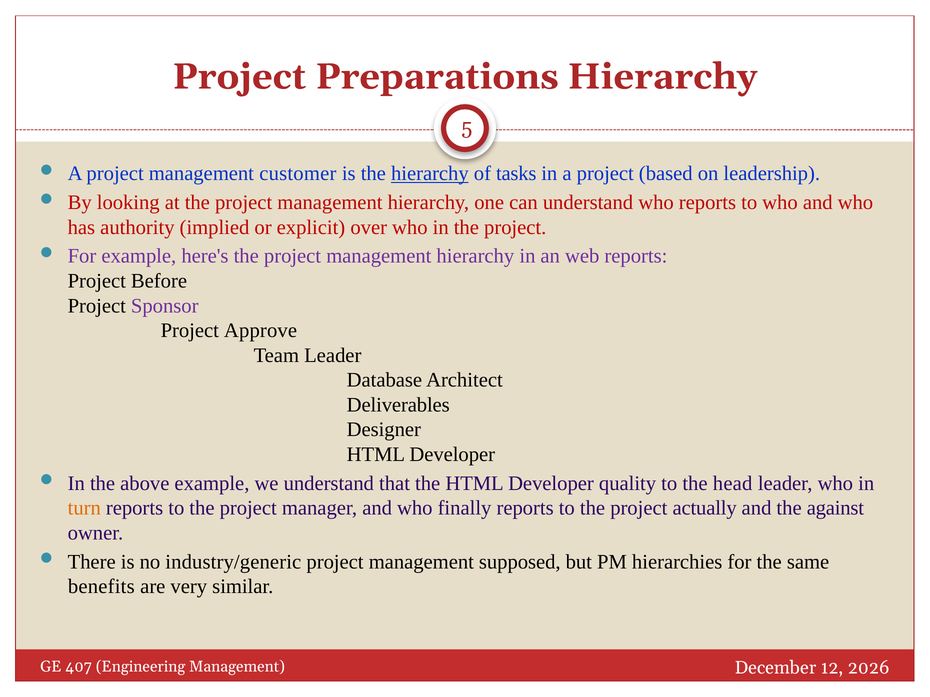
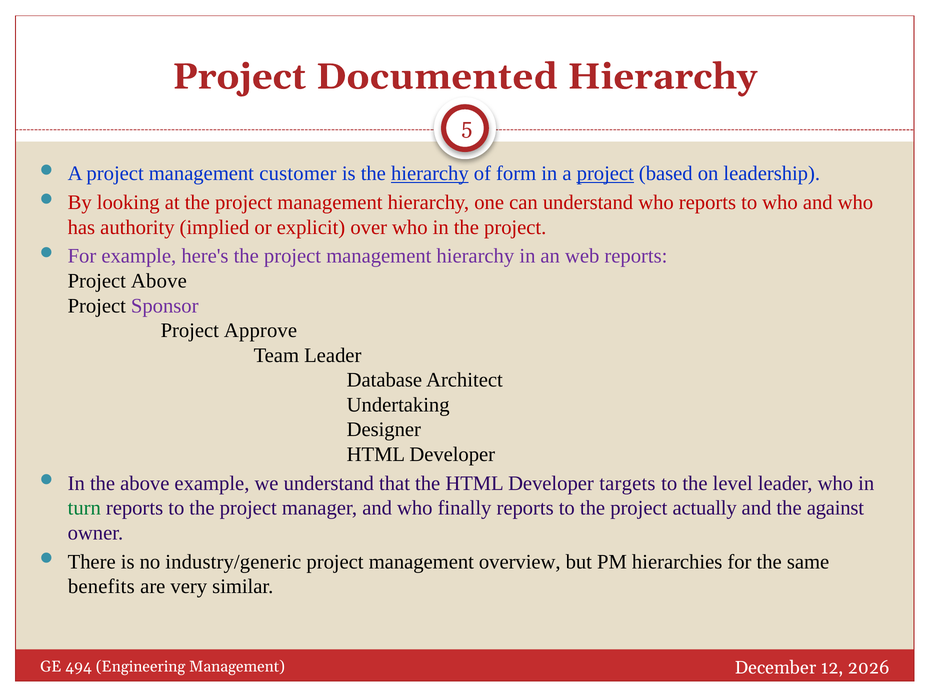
Preparations: Preparations -> Documented (437, 77)
tasks: tasks -> form (516, 174)
project underline: none -> present (605, 174)
Project Before: Before -> Above (159, 281)
Deliverables: Deliverables -> Undertaking (398, 405)
quality: quality -> targets (627, 484)
head: head -> level (733, 484)
turn colour: orange -> green (84, 508)
supposed: supposed -> overview (520, 562)
407: 407 -> 494 (79, 667)
